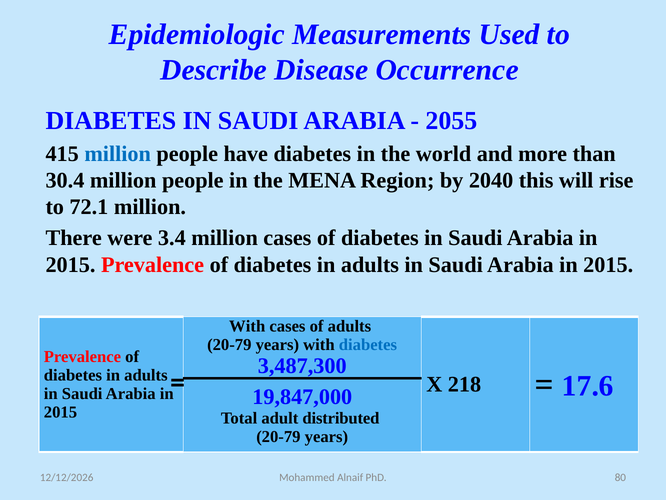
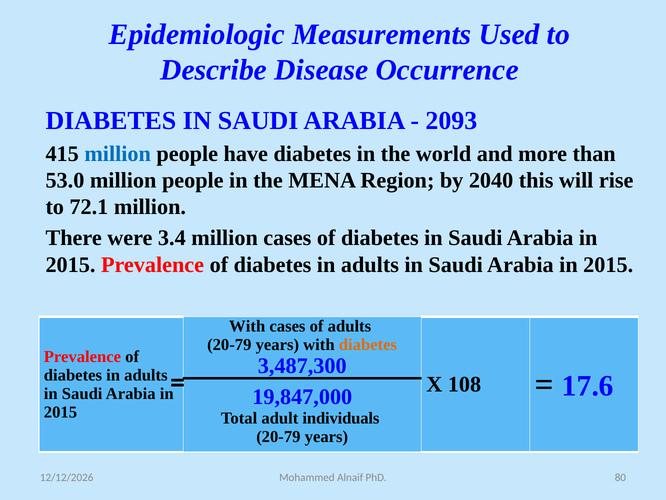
2055: 2055 -> 2093 (451, 121)
30.4: 30.4 -> 53.0 (65, 180)
diabetes colour: blue -> orange (368, 344)
218: 218 -> 108 (464, 384)
distributed: distributed -> individuals (341, 418)
